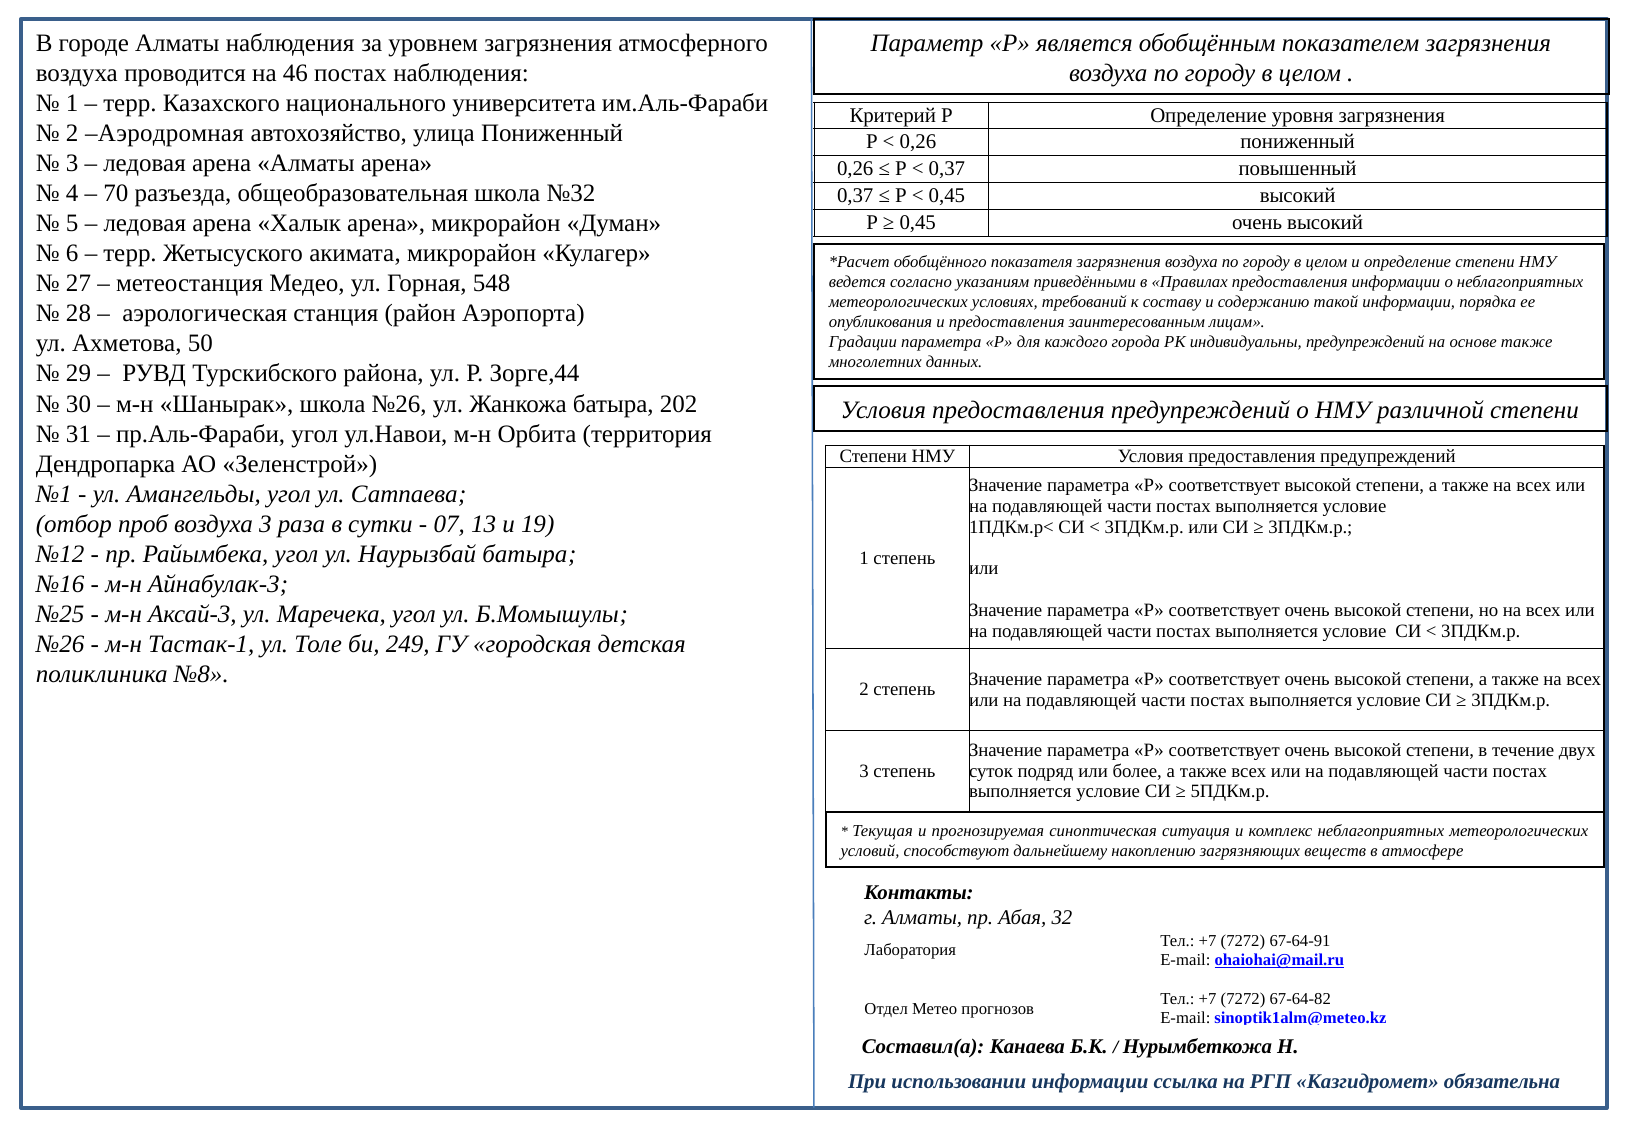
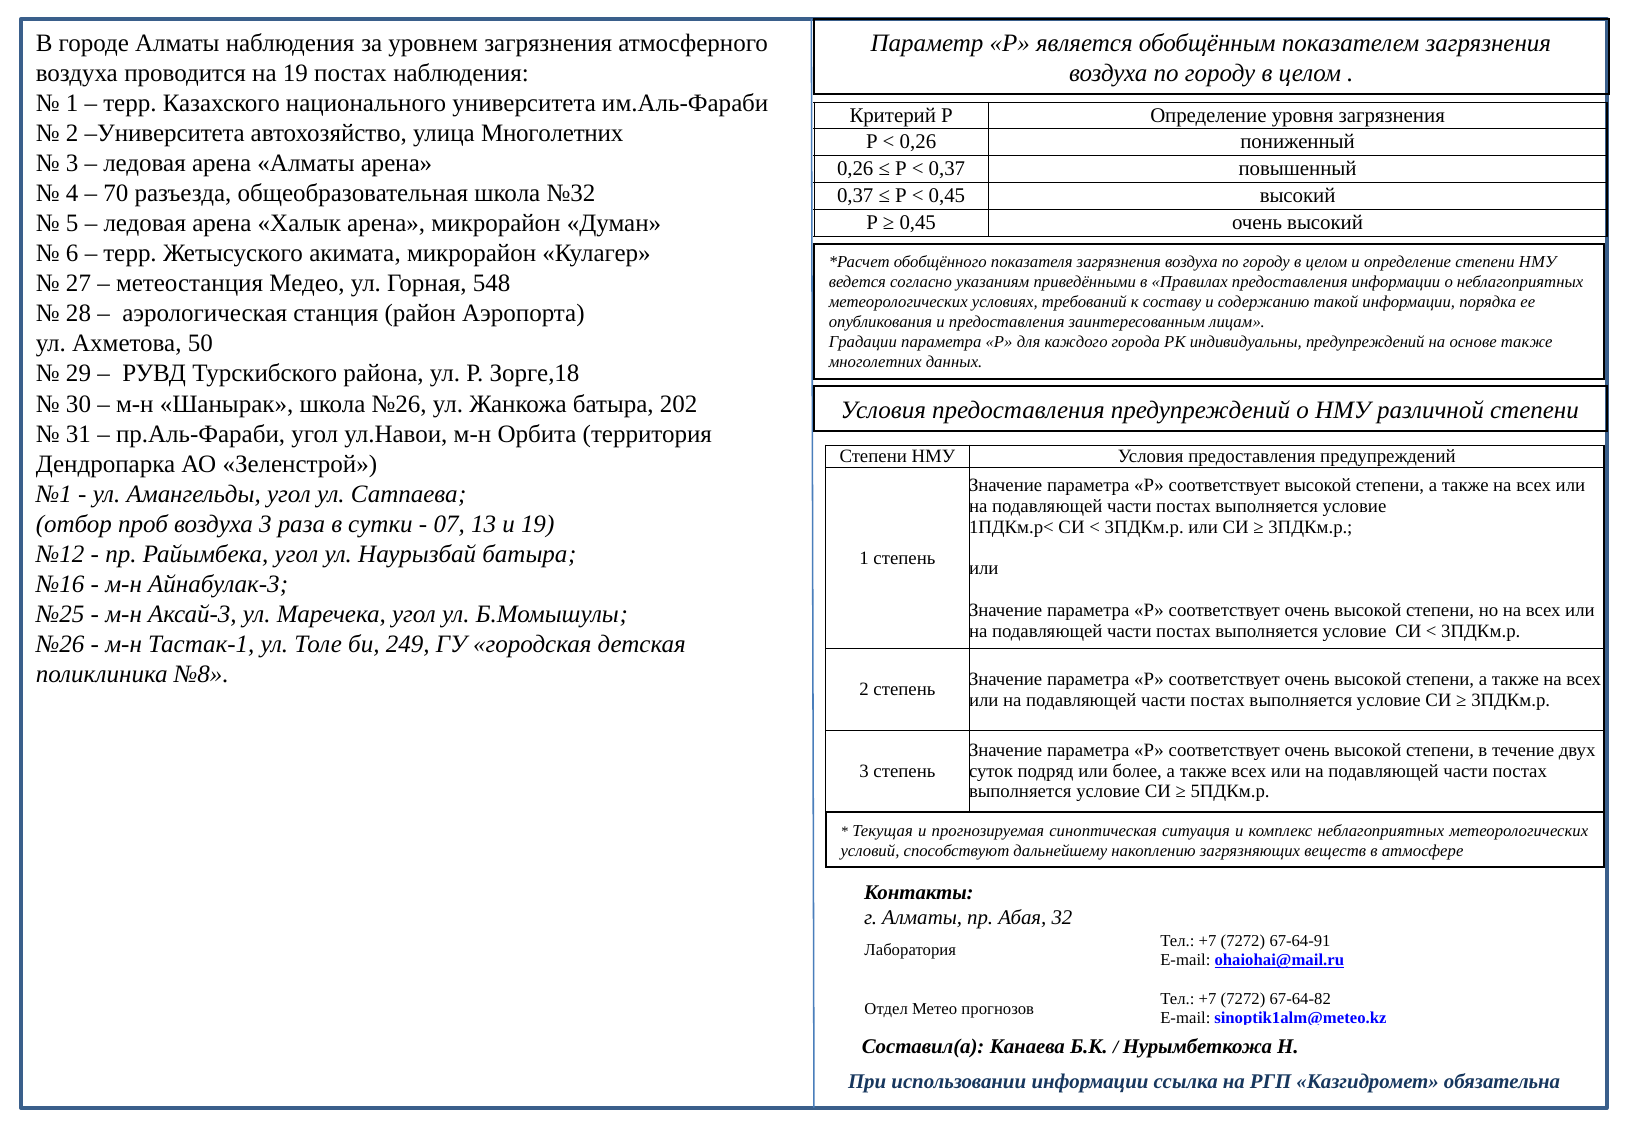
на 46: 46 -> 19 (295, 73)
2 Аэродромная: Аэродромная -> Университета (165, 133)
улица Пониженный: Пониженный -> Многолетних (552, 133)
Зорге,44: Зорге,44 -> Зорге,18 (535, 374)
